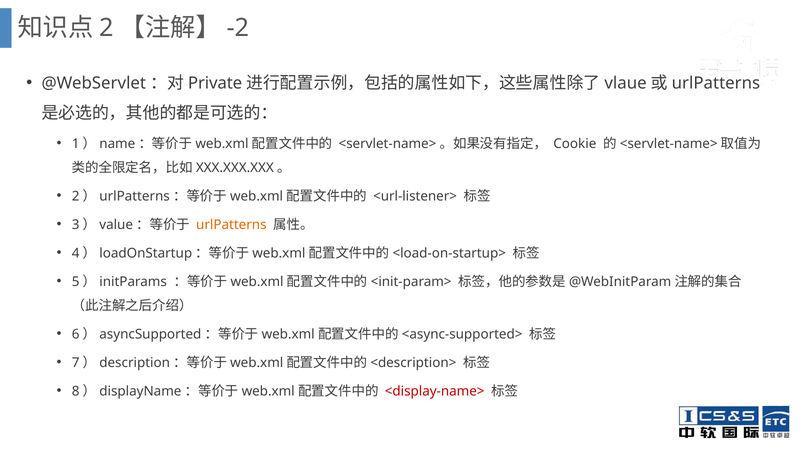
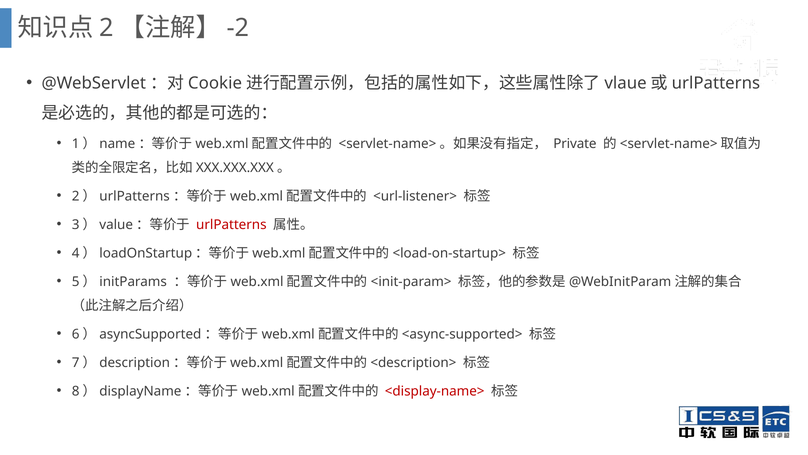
Private: Private -> Cookie (215, 83)
Cookie: Cookie -> Private (575, 143)
urlPatterns colour: orange -> red (231, 224)
